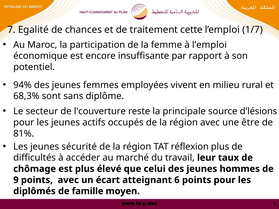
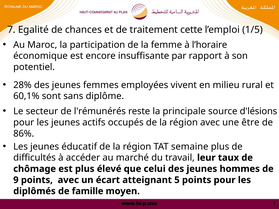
1/7: 1/7 -> 1/5 (253, 30)
à l’emploi: l’emploi -> l’horaire (210, 45)
94%: 94% -> 28% (22, 85)
68,3%: 68,3% -> 60,1% (26, 96)
l'couverture: l'couverture -> l'rémunérés (100, 111)
81%: 81% -> 86% (24, 134)
sécurité: sécurité -> éducatif (79, 147)
réflexion: réflexion -> semaine (190, 147)
6: 6 -> 5 (177, 180)
